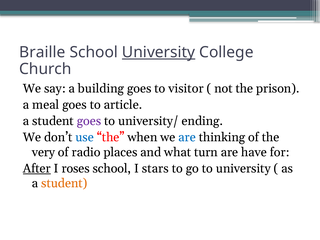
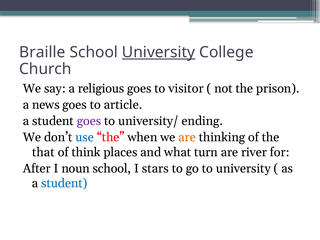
building: building -> religious (101, 89)
meal: meal -> news (46, 105)
are colour: blue -> orange (187, 137)
very: very -> that (43, 152)
radio: radio -> think (86, 152)
have: have -> river (254, 152)
After underline: present -> none (37, 168)
roses: roses -> noun (76, 168)
student colour: orange -> blue (64, 183)
